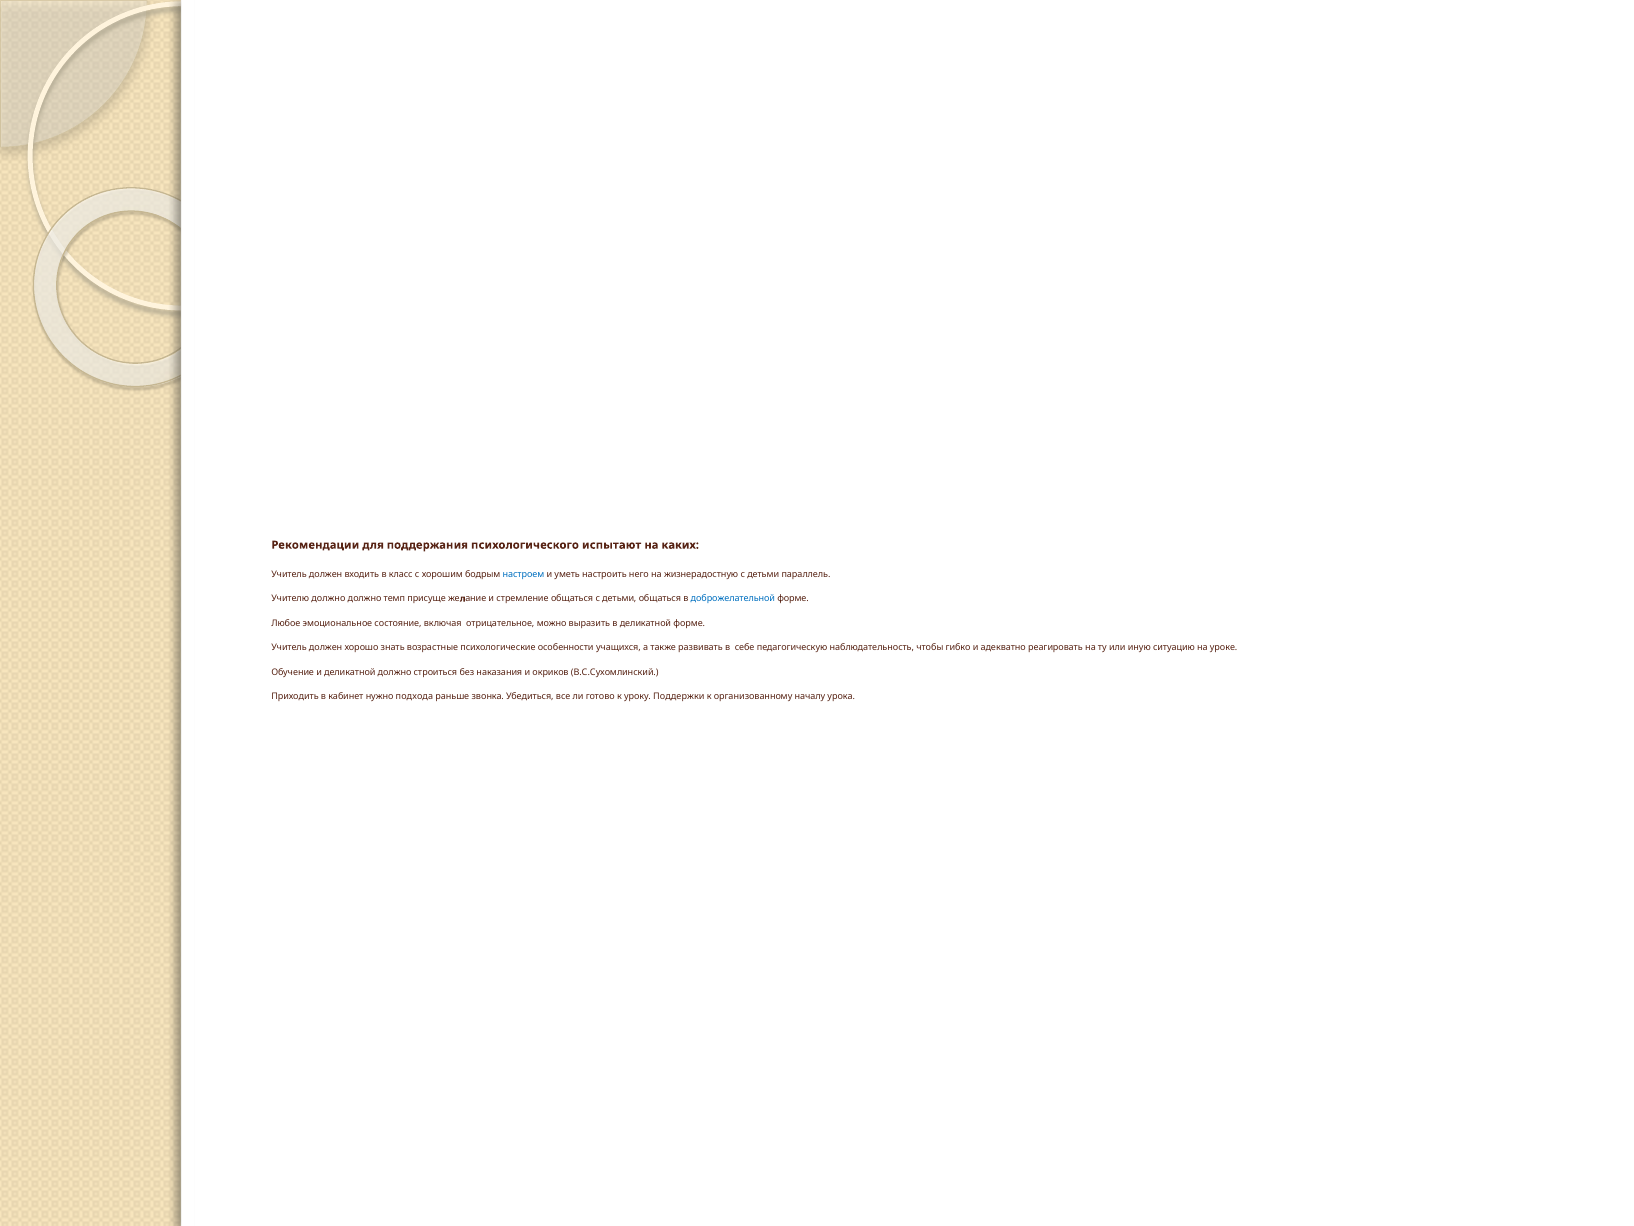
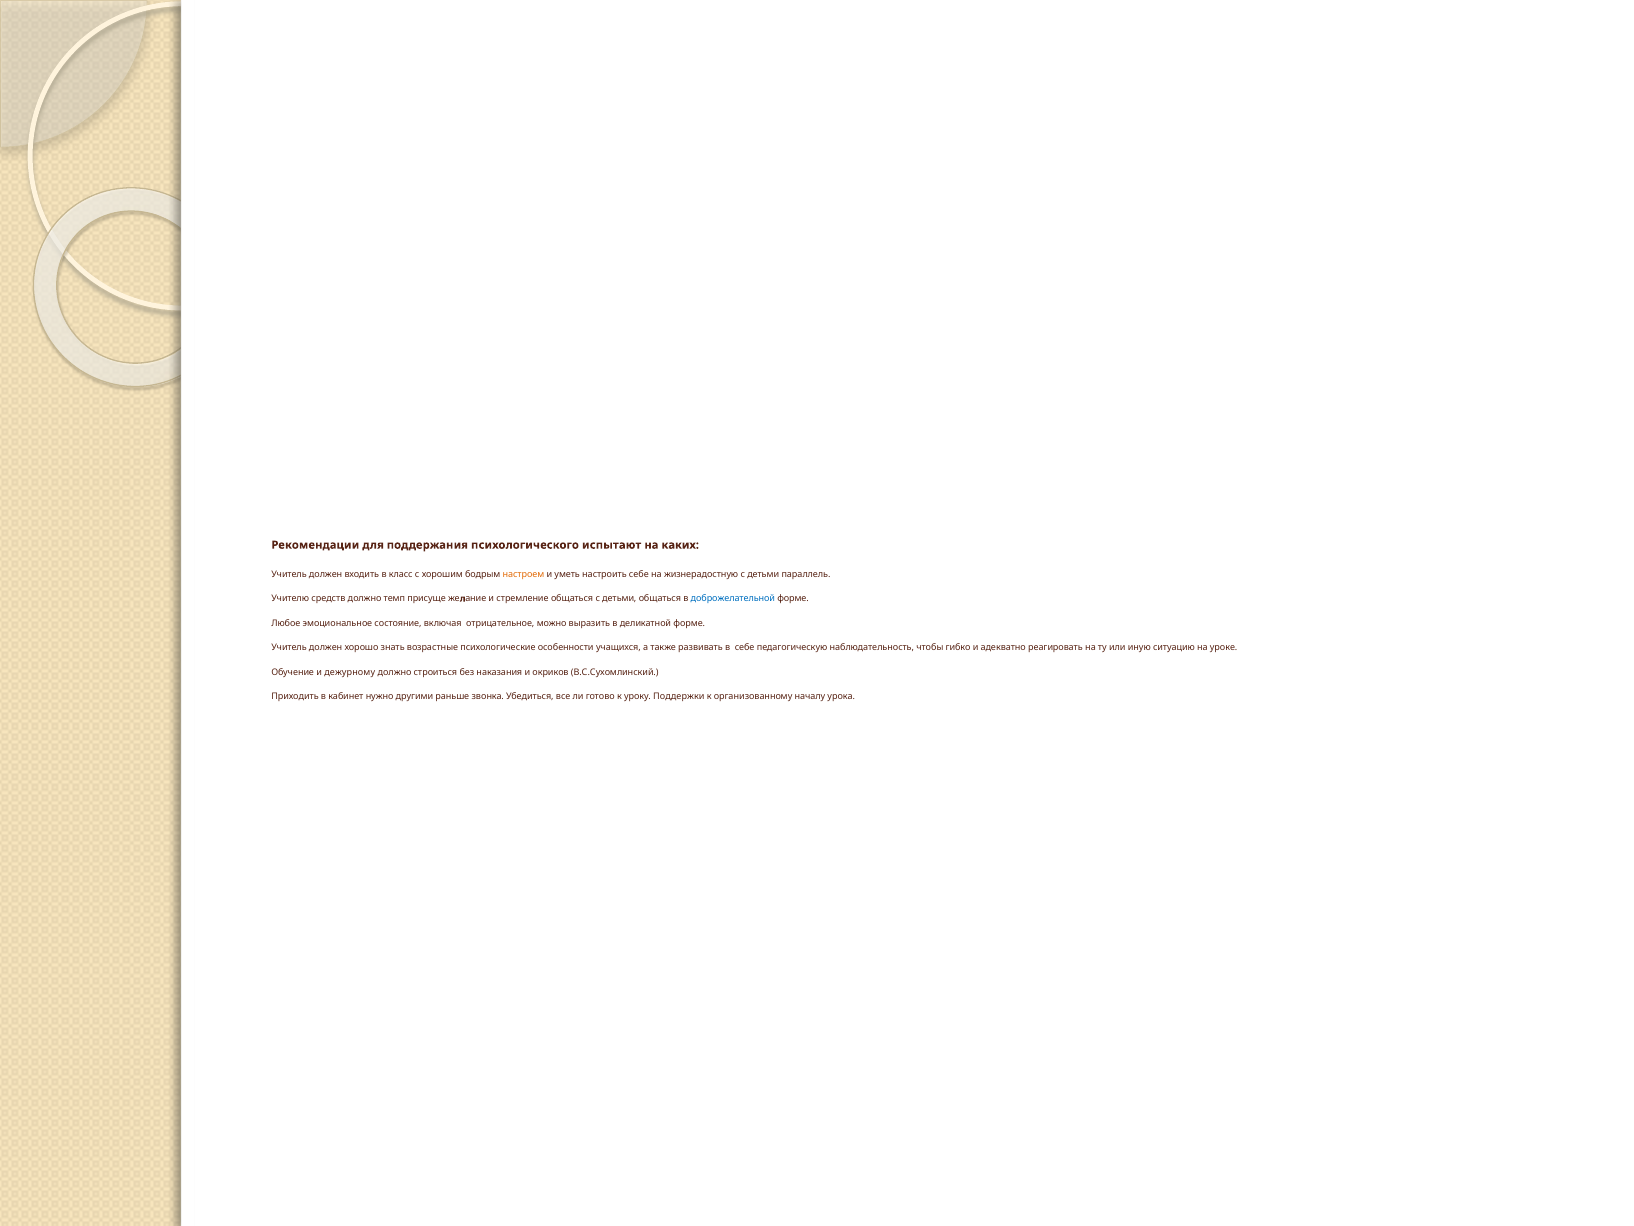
настроем colour: blue -> orange (523, 574)
настроить него: него -> себе (639, 574)
Учителю должно: должно -> средств (328, 598)
и деликатной: деликатной -> дежурному (350, 672)
подхода: подхода -> другими (414, 697)
